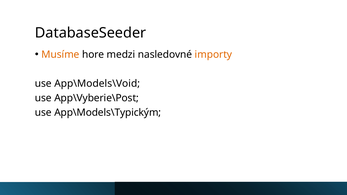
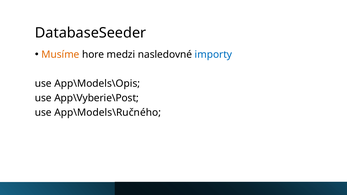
importy colour: orange -> blue (213, 54)
App\Models\Void: App\Models\Void -> App\Models\Opis (97, 84)
App\Models\Typickým: App\Models\Typickým -> App\Models\Ručného (108, 113)
